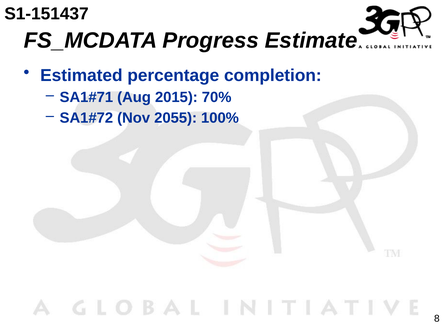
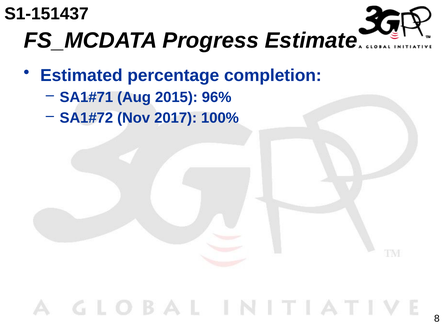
70%: 70% -> 96% (217, 97)
2055: 2055 -> 2017 (176, 118)
